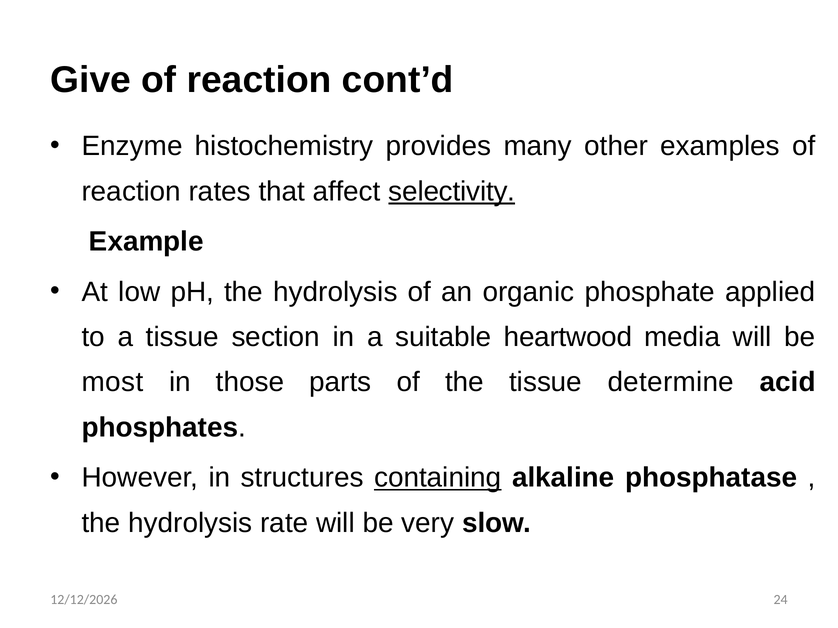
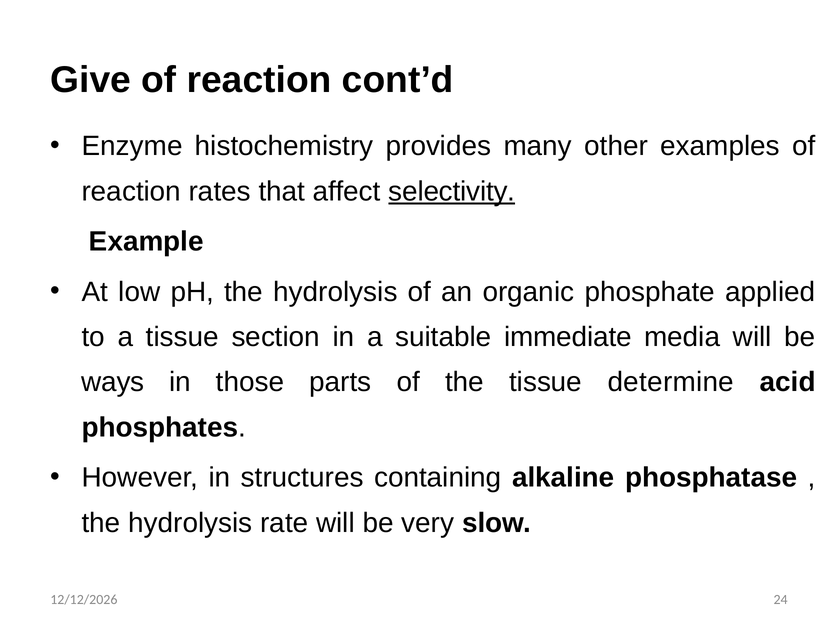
heartwood: heartwood -> immediate (568, 337)
most: most -> ways (113, 383)
containing underline: present -> none (438, 478)
